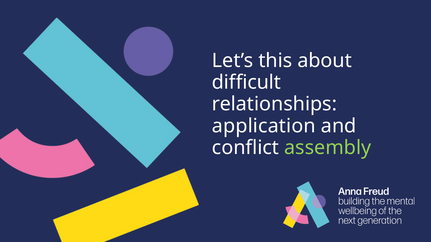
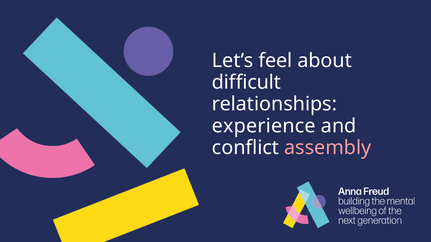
this: this -> feel (275, 61)
application: application -> experience (264, 126)
assembly colour: light green -> pink (328, 148)
